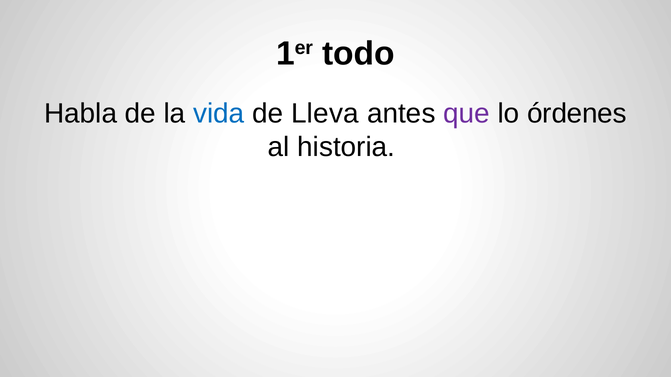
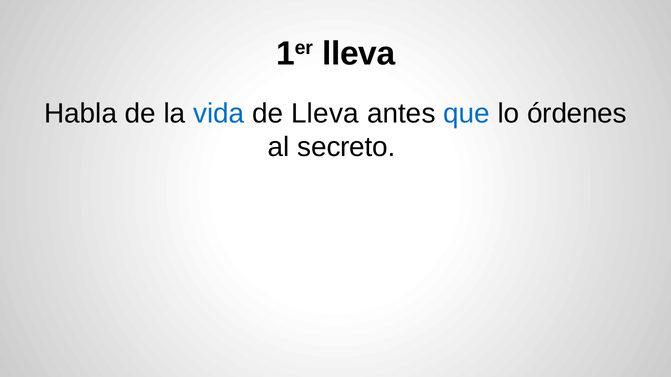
1er todo: todo -> lleva (359, 54)
que colour: purple -> blue (467, 114)
historia: historia -> secreto (346, 147)
